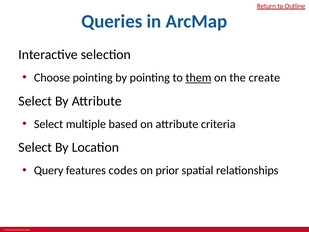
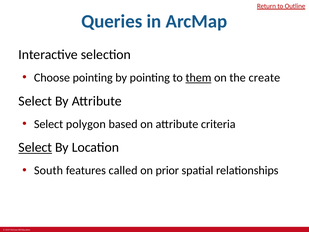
multiple: multiple -> polygon (86, 124)
Select underline: none -> present (35, 147)
Query: Query -> South (49, 170)
codes: codes -> called (123, 170)
